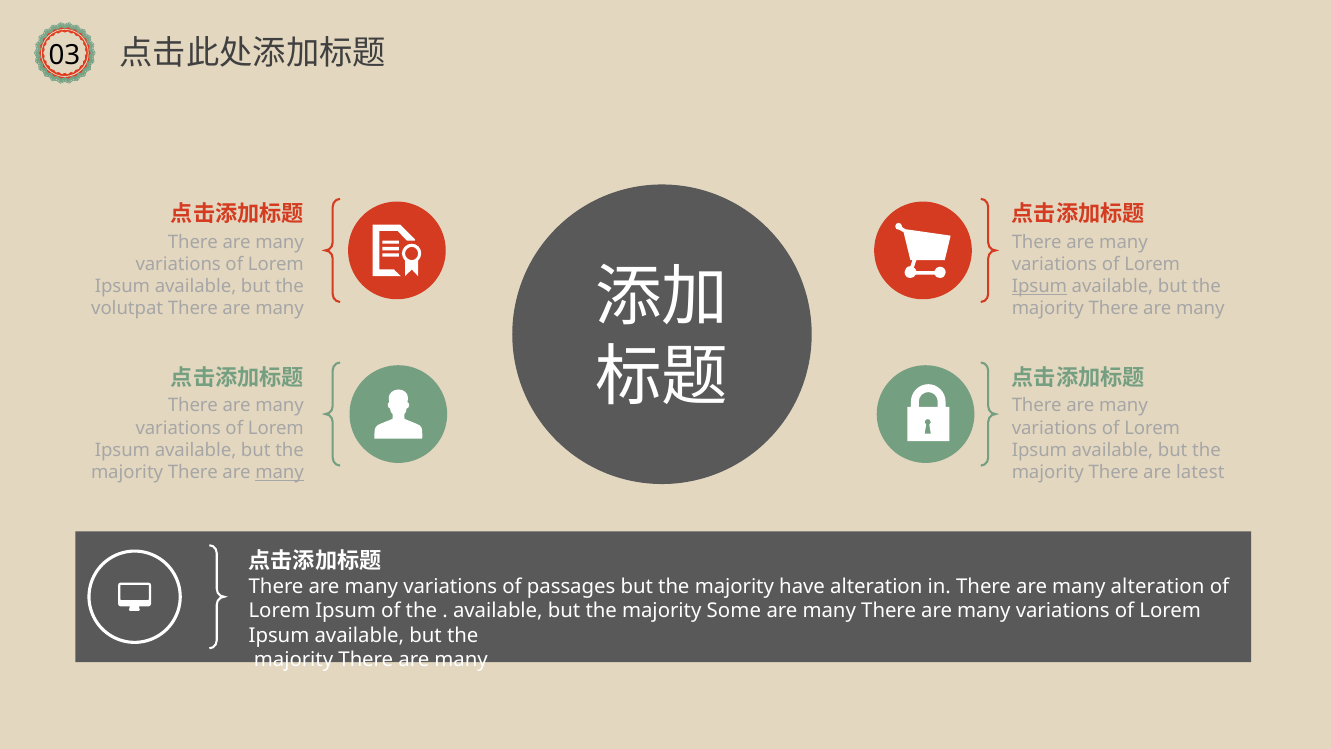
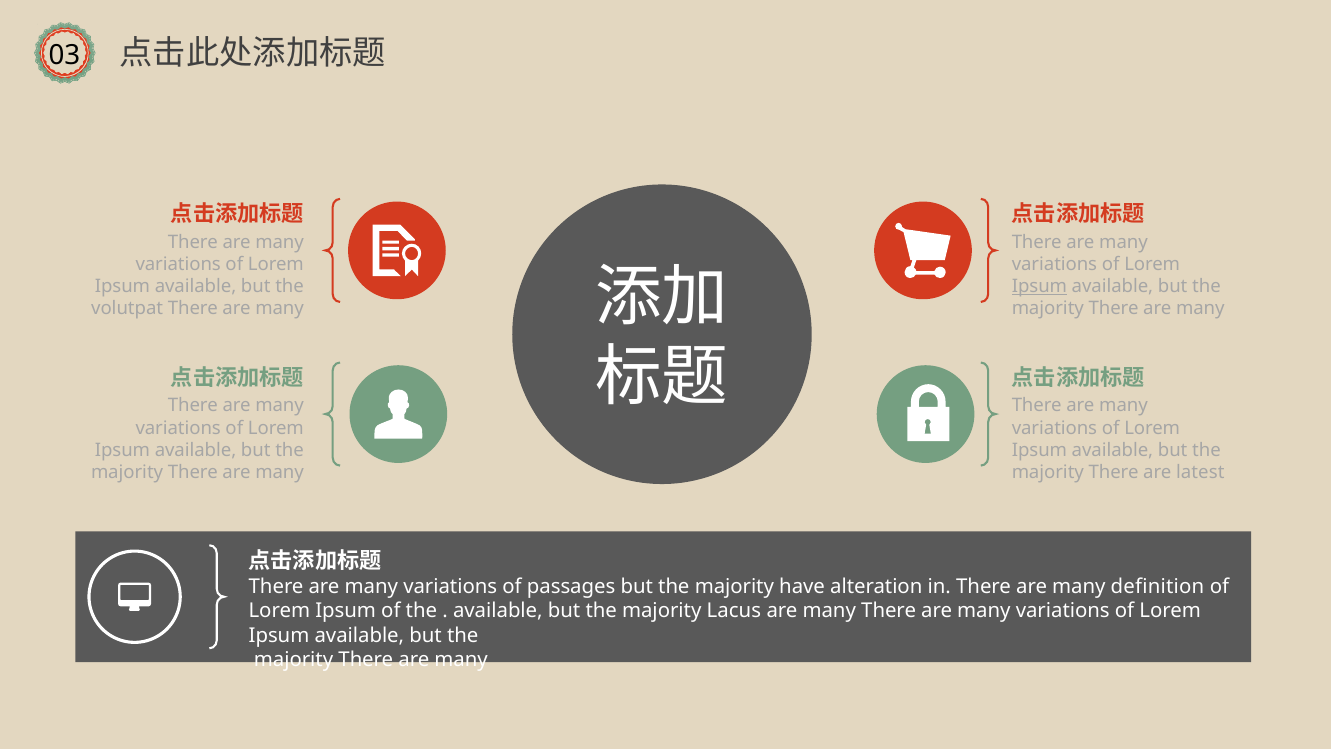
many underline: present -> none (280, 472)
many alteration: alteration -> definition (1158, 586)
Some: Some -> Lacus (734, 611)
